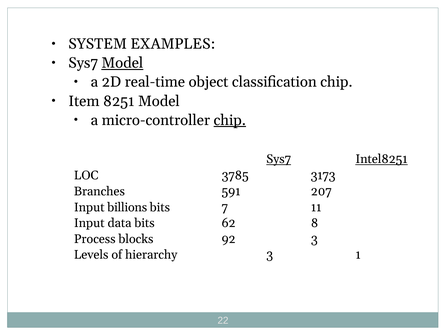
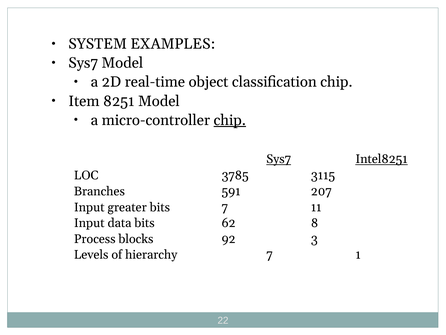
Model underline: present -> none (122, 63)
3173: 3173 -> 3115 (323, 175)
billions: billions -> greater (127, 207)
hierarchy 3: 3 -> 7 (269, 255)
